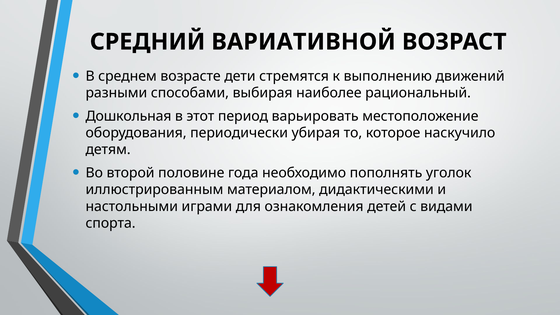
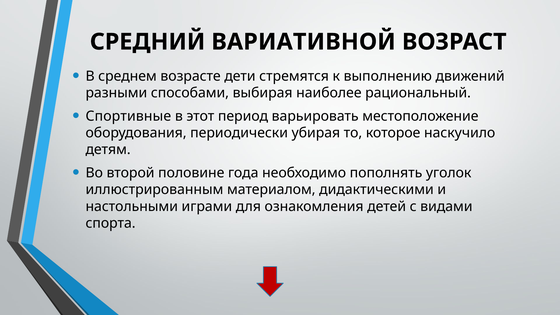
Дошкольная: Дошкольная -> Спортивные (128, 116)
